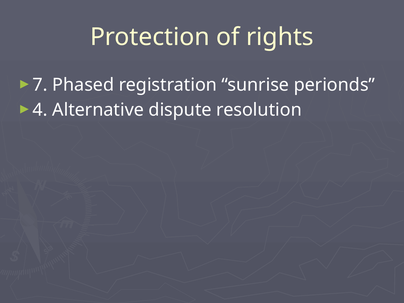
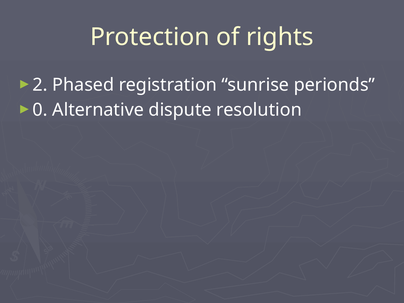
7: 7 -> 2 (40, 85)
4: 4 -> 0 (40, 110)
